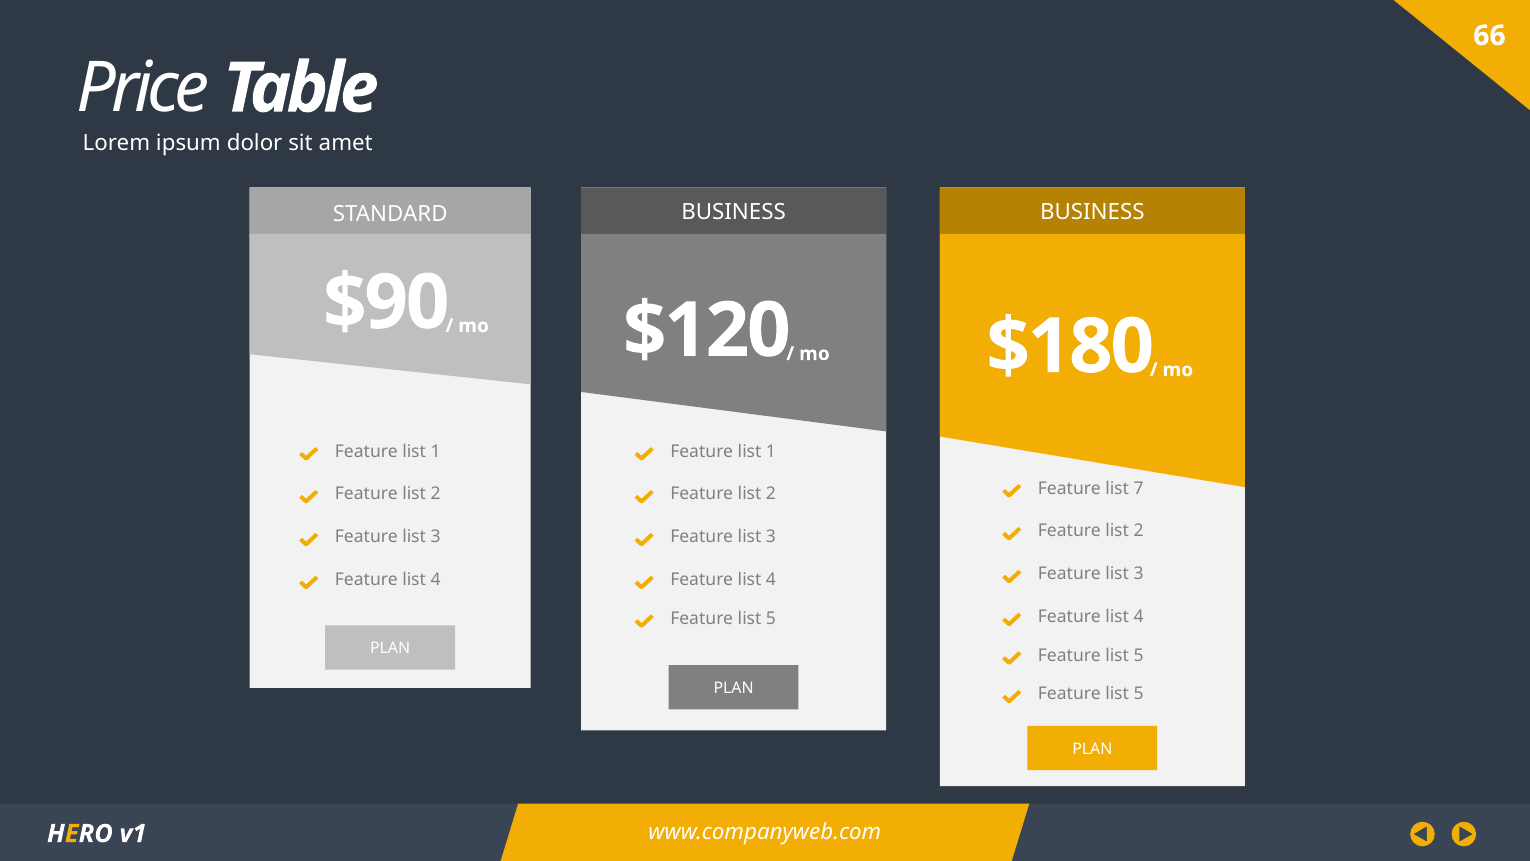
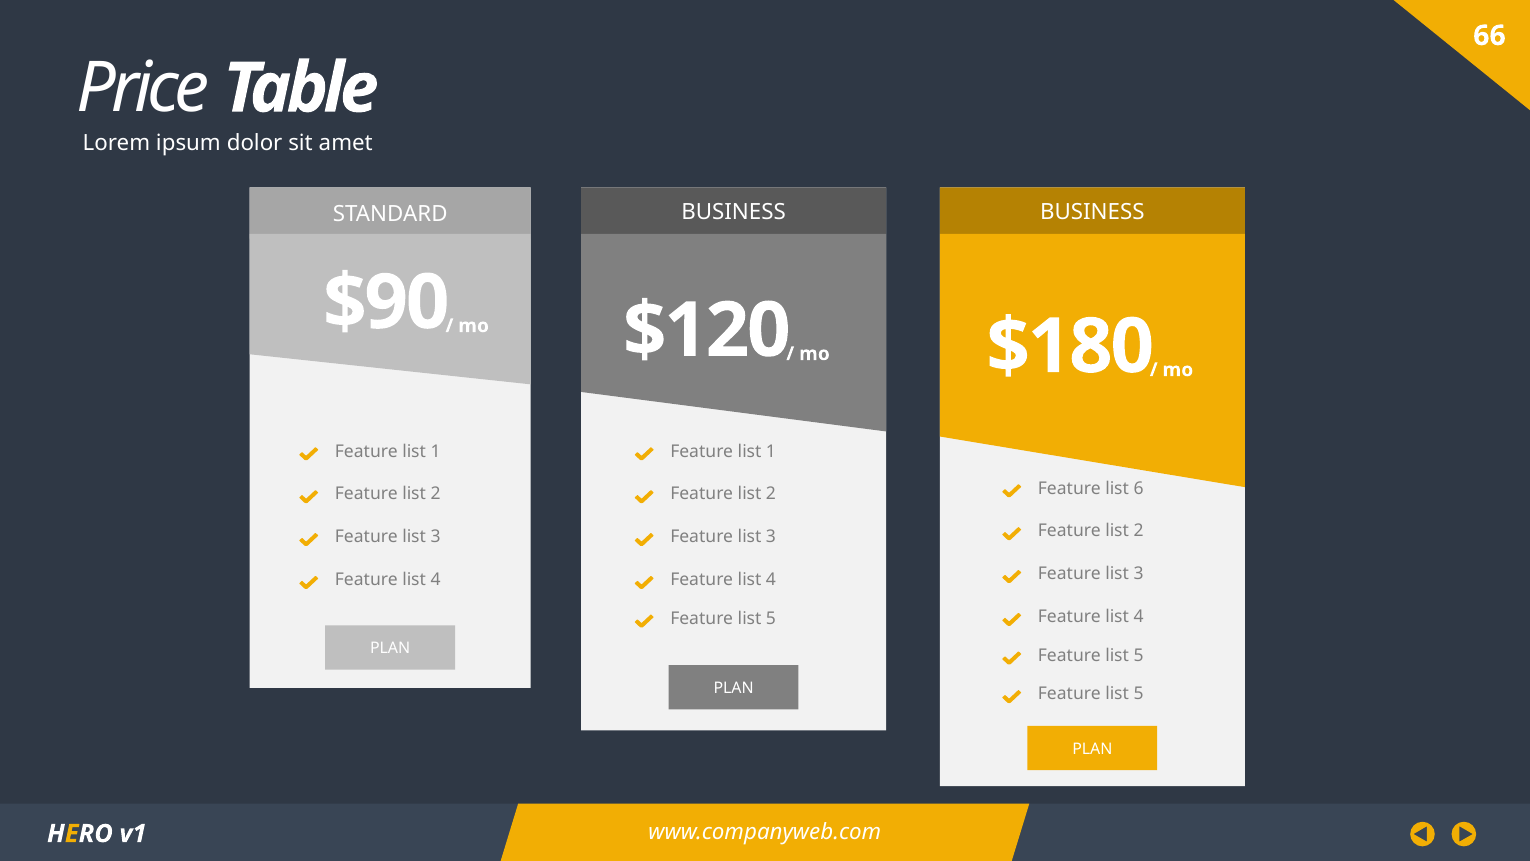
7: 7 -> 6 (1139, 488)
